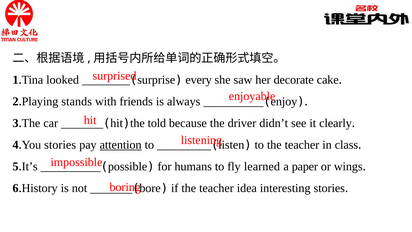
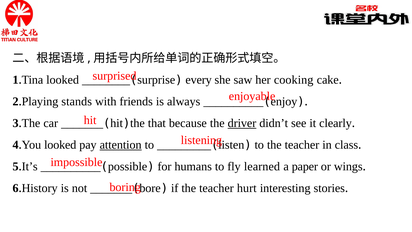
decorate: decorate -> cooking (294, 80)
told: told -> that (157, 123)
driver underline: none -> present (242, 123)
stories: stories -> looked (60, 145)
idea: idea -> hurt (247, 188)
